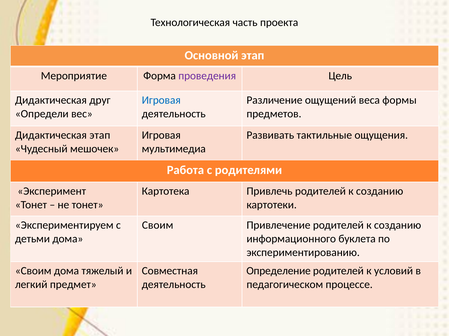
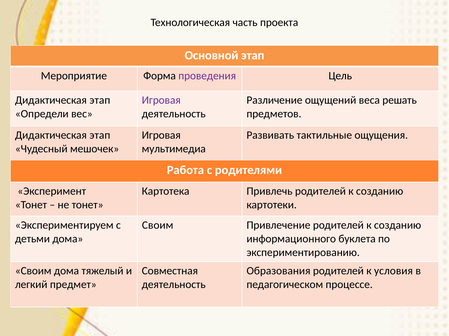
друг: друг -> этап (100, 100)
Игровая colour: blue -> purple (161, 100)
формы: формы -> решать (400, 100)
Определение: Определение -> Образования (278, 271)
условий: условий -> условия (393, 271)
